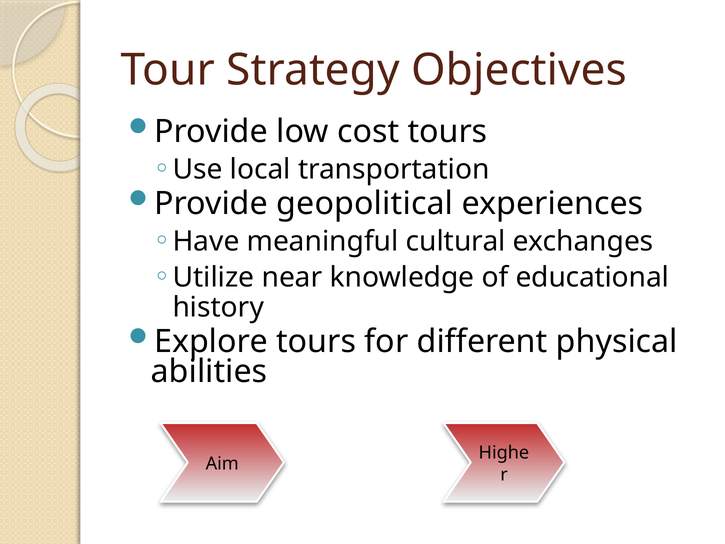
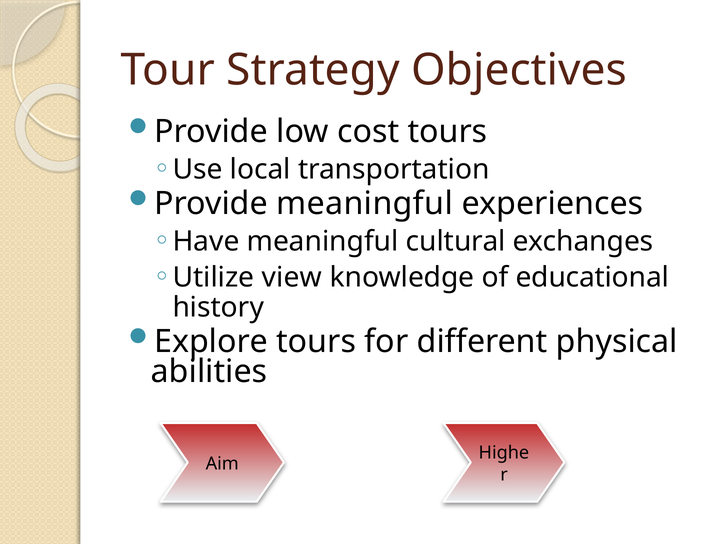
Provide geopolitical: geopolitical -> meaningful (365, 203)
near: near -> view (292, 277)
